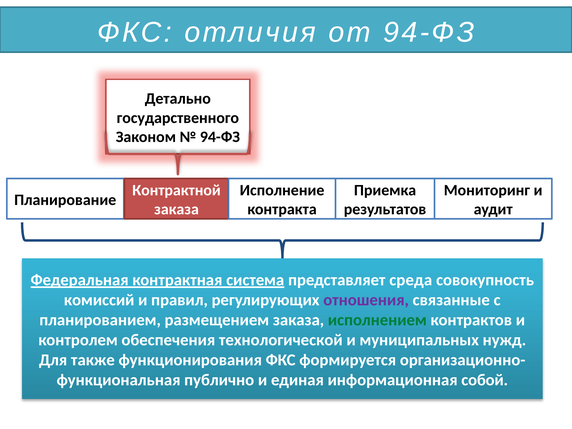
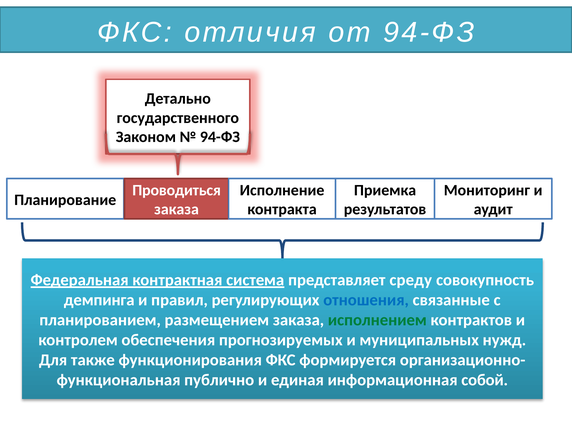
Контрактной: Контрактной -> Проводиться (177, 190)
среда: среда -> среду (411, 280)
комиссий: комиссий -> демпинга (99, 300)
отношения colour: purple -> blue (366, 300)
технологической: технологической -> прогнозируемых (281, 340)
